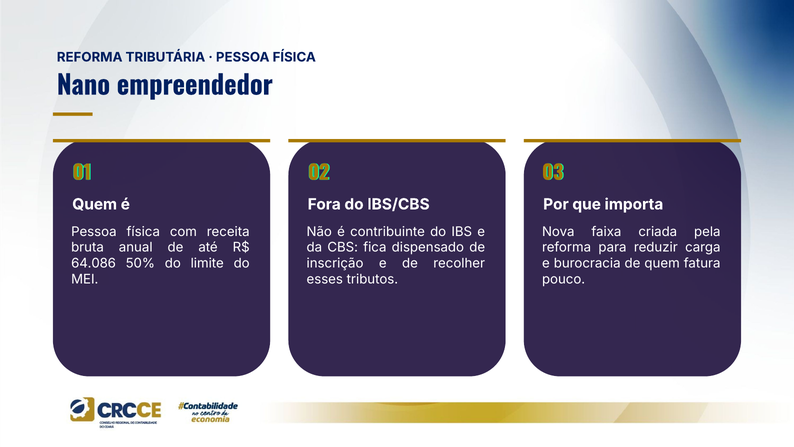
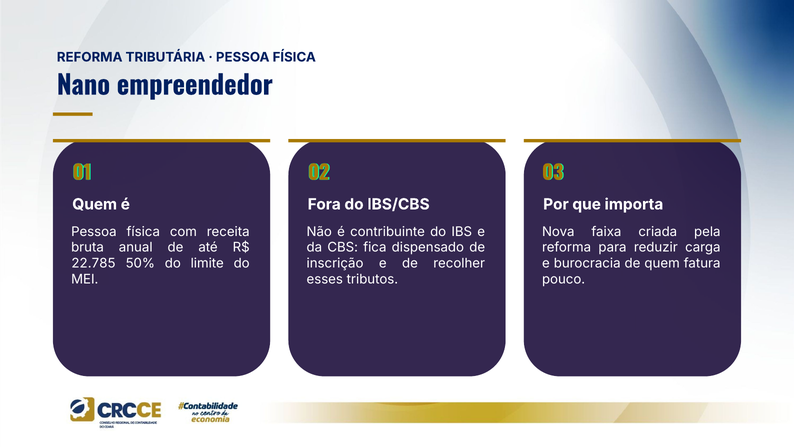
64.086: 64.086 -> 22.785 (93, 263)
